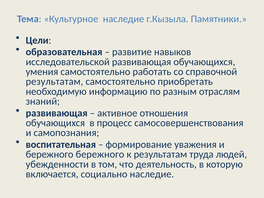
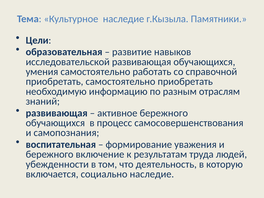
результатам: результатам -> приобретать (55, 82)
активное отношения: отношения -> бережного (164, 113)
бережного бережного: бережного -> включение (100, 154)
